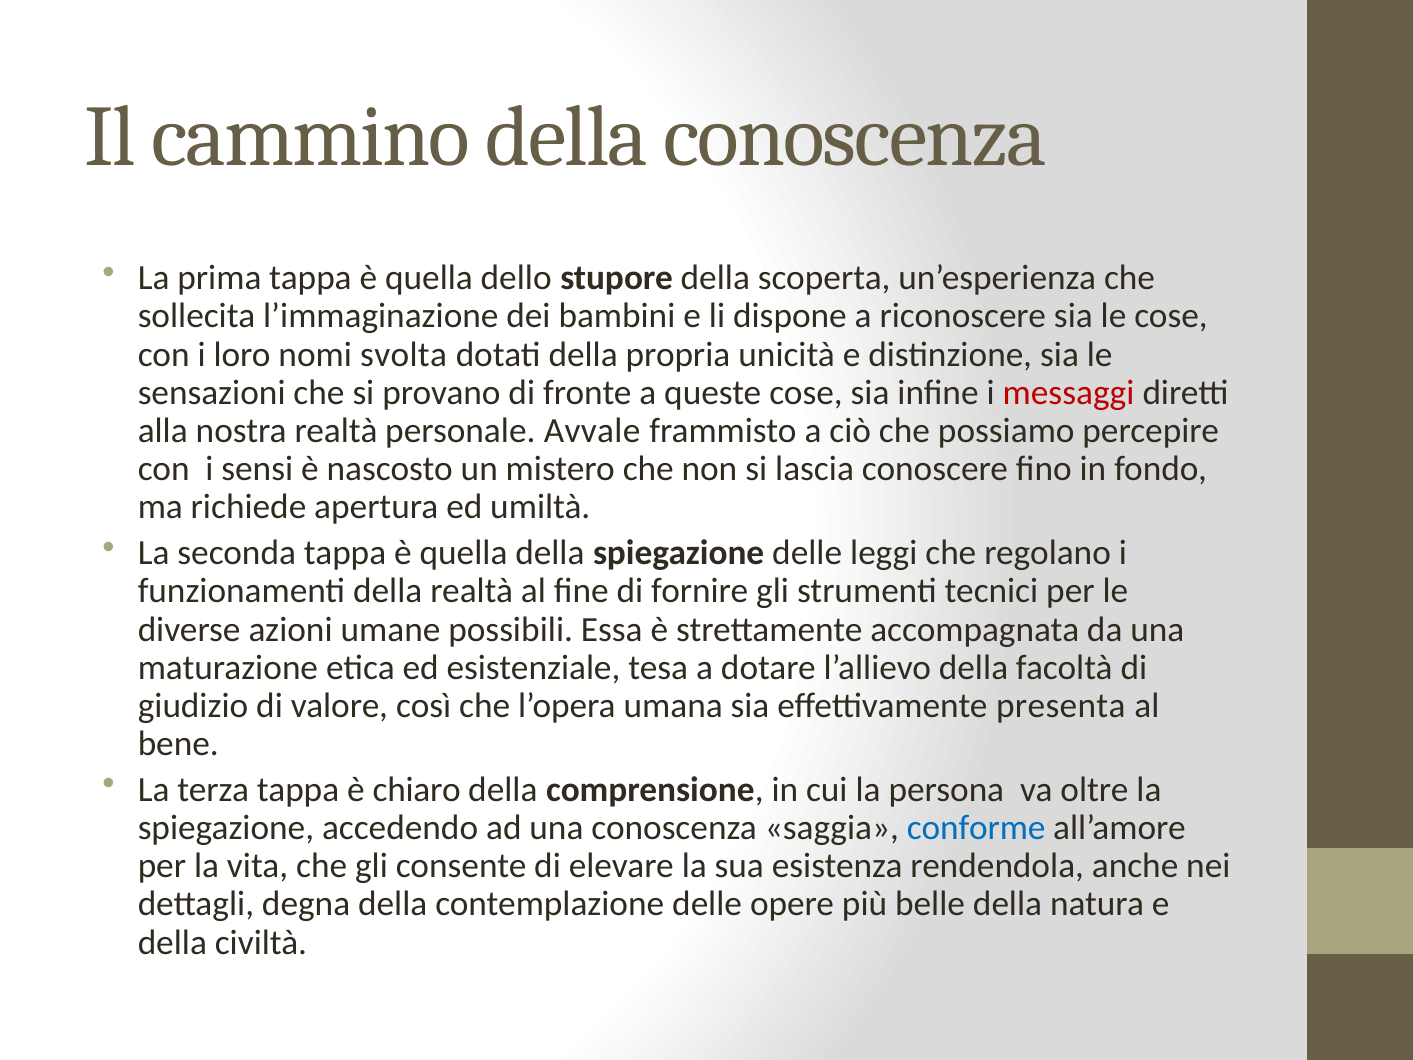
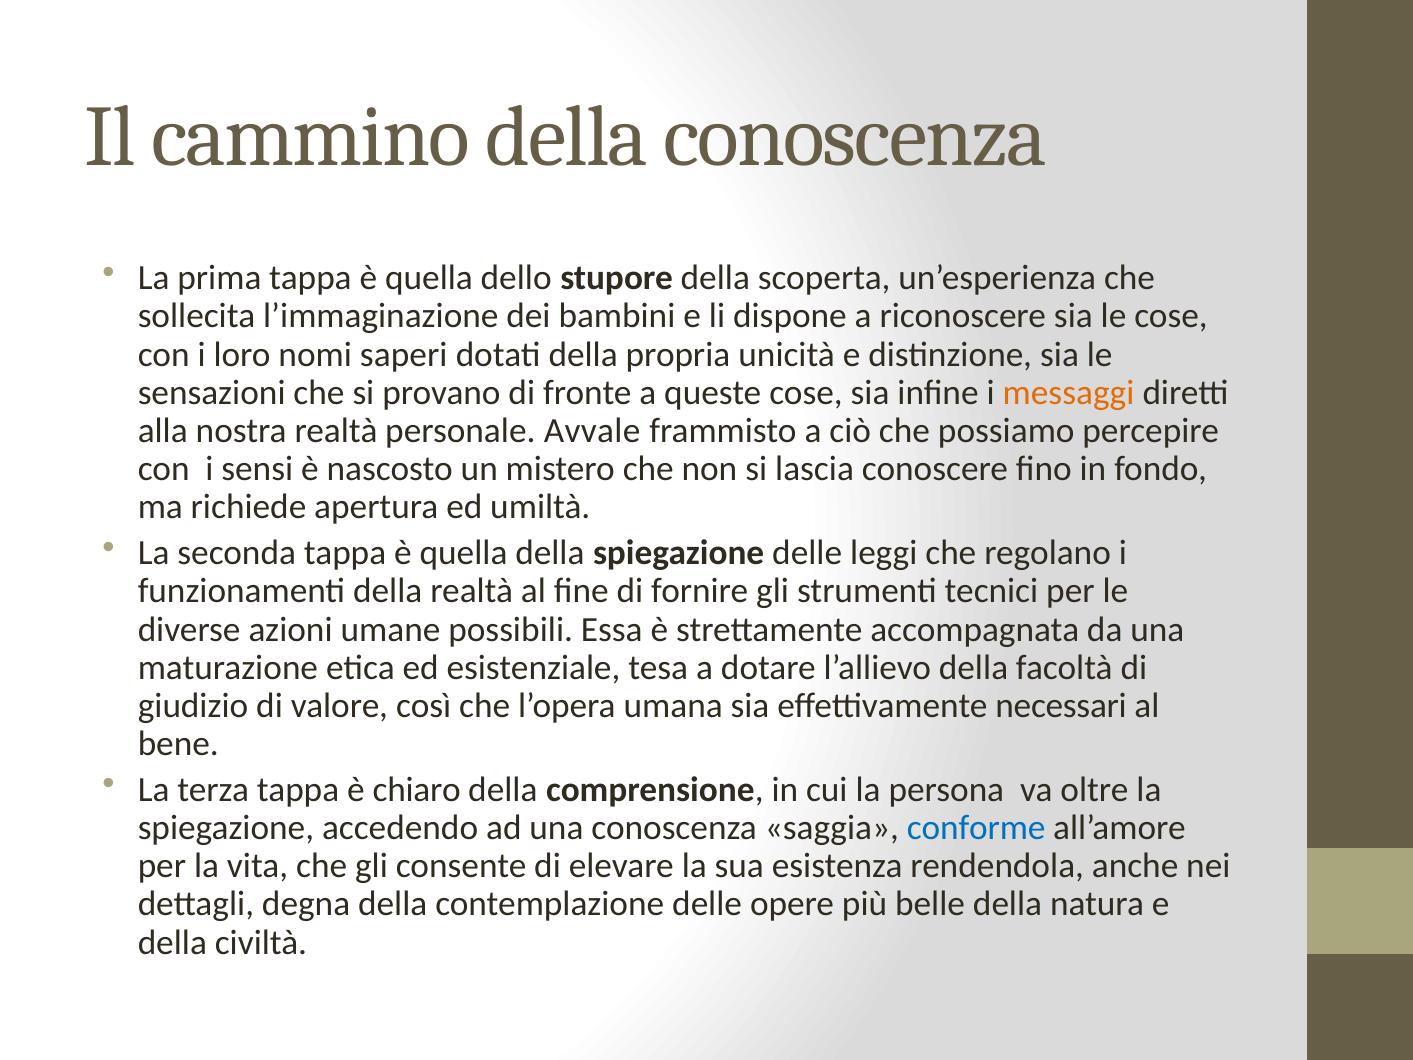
svolta: svolta -> saperi (404, 354)
messaggi colour: red -> orange (1069, 392)
presenta: presenta -> necessari (1061, 706)
